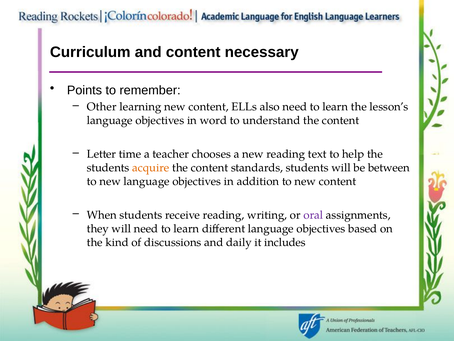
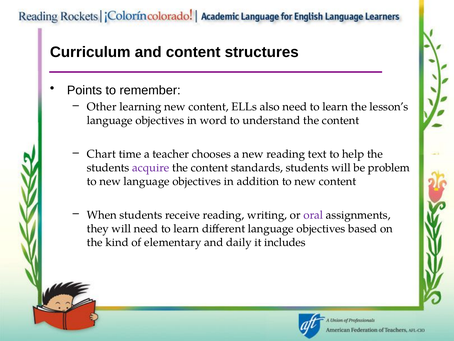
necessary: necessary -> structures (262, 52)
Letter: Letter -> Chart (101, 154)
acquire colour: orange -> purple (151, 168)
between: between -> problem (389, 168)
discussions: discussions -> elementary (173, 242)
